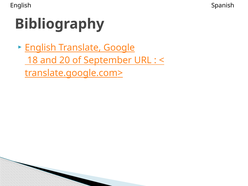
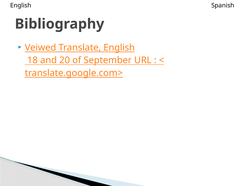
English: English -> Veiwed (40, 48)
Translate Google: Google -> English (119, 48)
